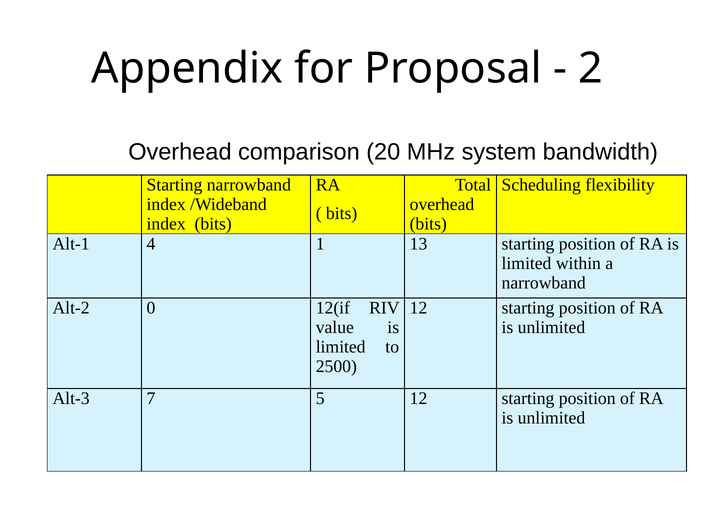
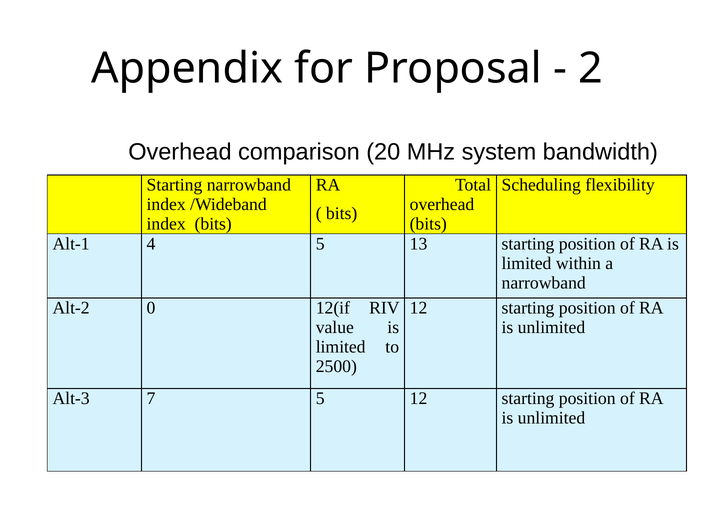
4 1: 1 -> 5 (320, 243)
